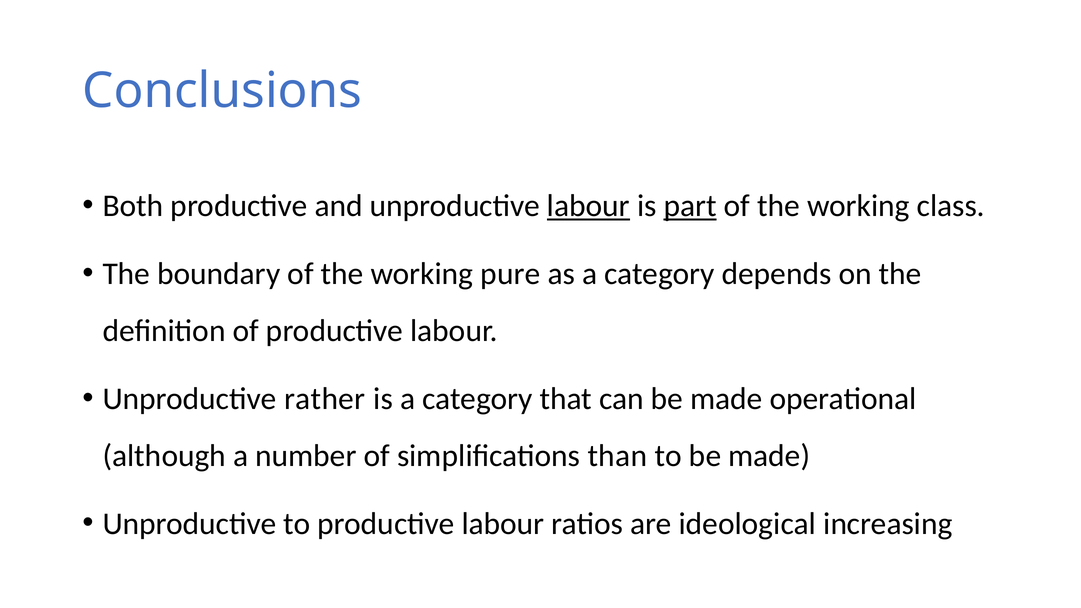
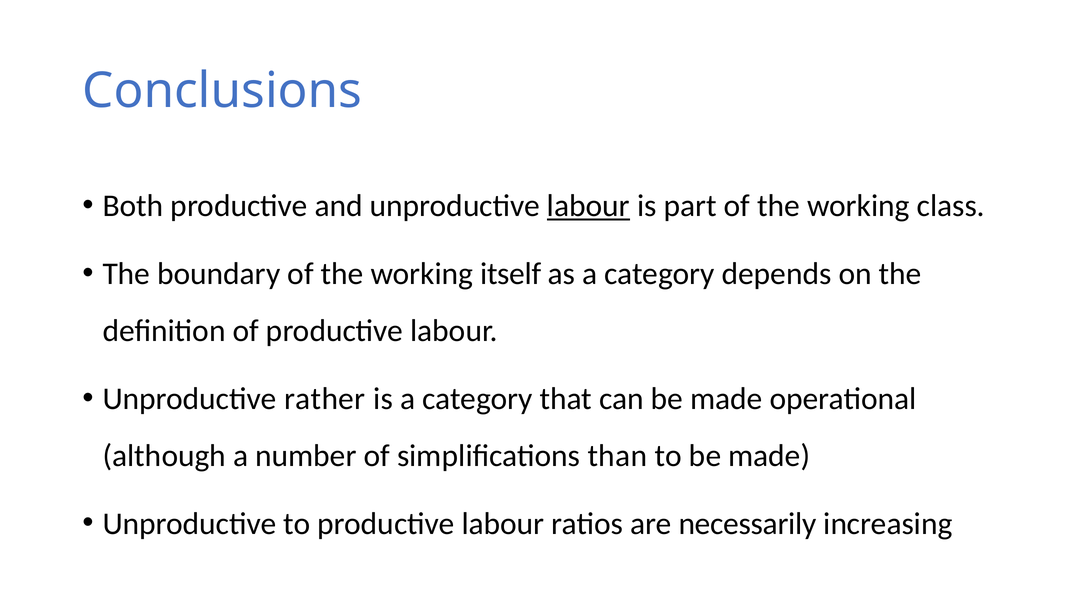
part underline: present -> none (690, 206)
pure: pure -> itself (511, 274)
ideological: ideological -> necessarily (748, 524)
